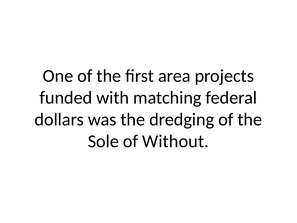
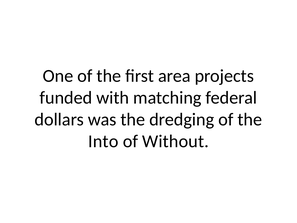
Sole: Sole -> Into (103, 141)
